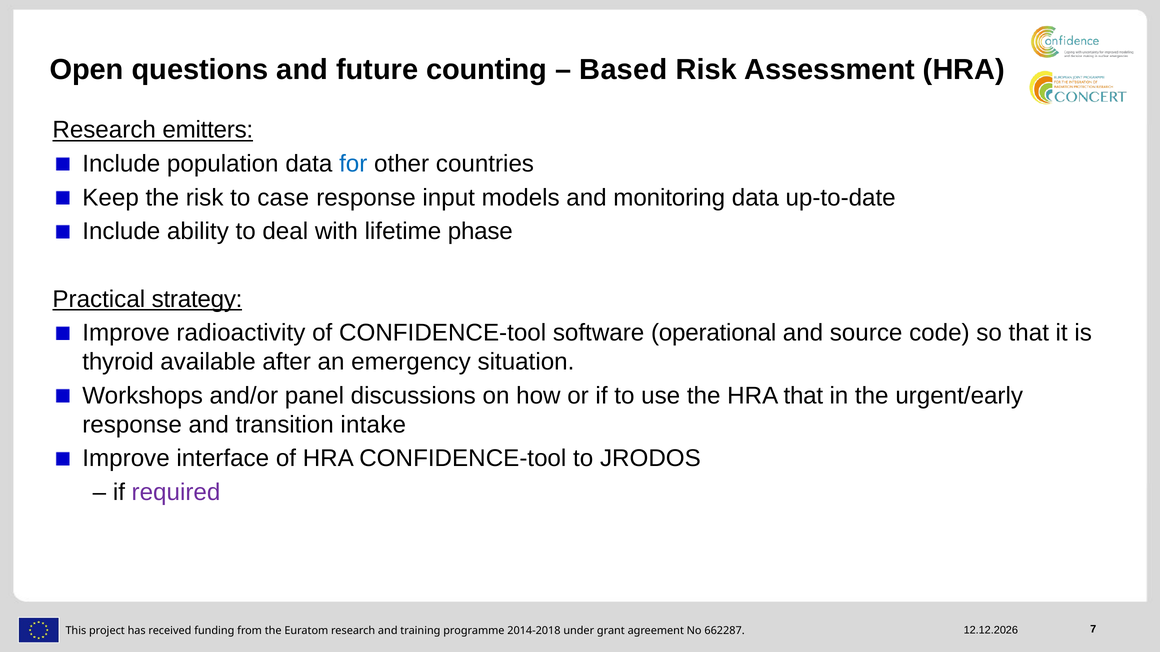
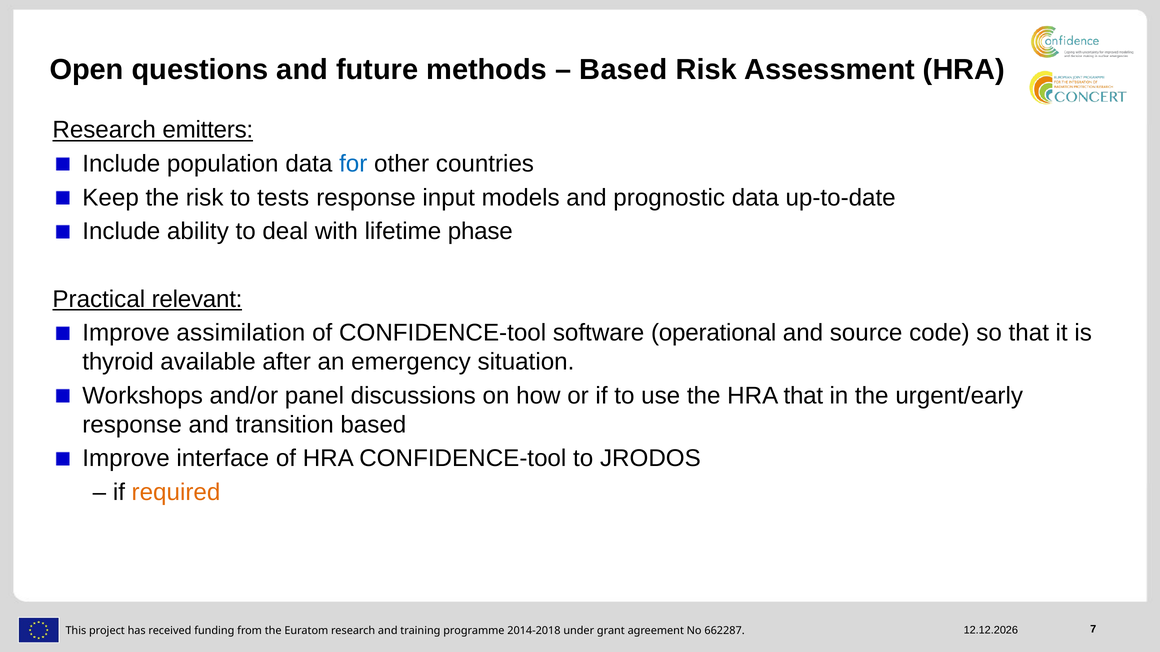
counting: counting -> methods (487, 70)
case: case -> tests (283, 198)
monitoring: monitoring -> prognostic (669, 198)
strategy: strategy -> relevant (197, 299)
radioactivity: radioactivity -> assimilation (241, 333)
transition intake: intake -> based (373, 425)
required colour: purple -> orange (176, 493)
